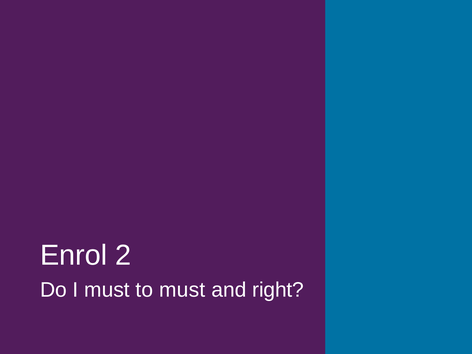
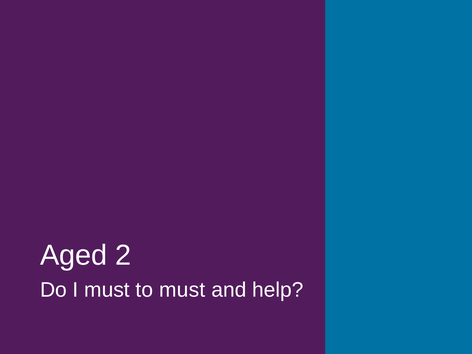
Enrol: Enrol -> Aged (74, 255)
right: right -> help (278, 290)
